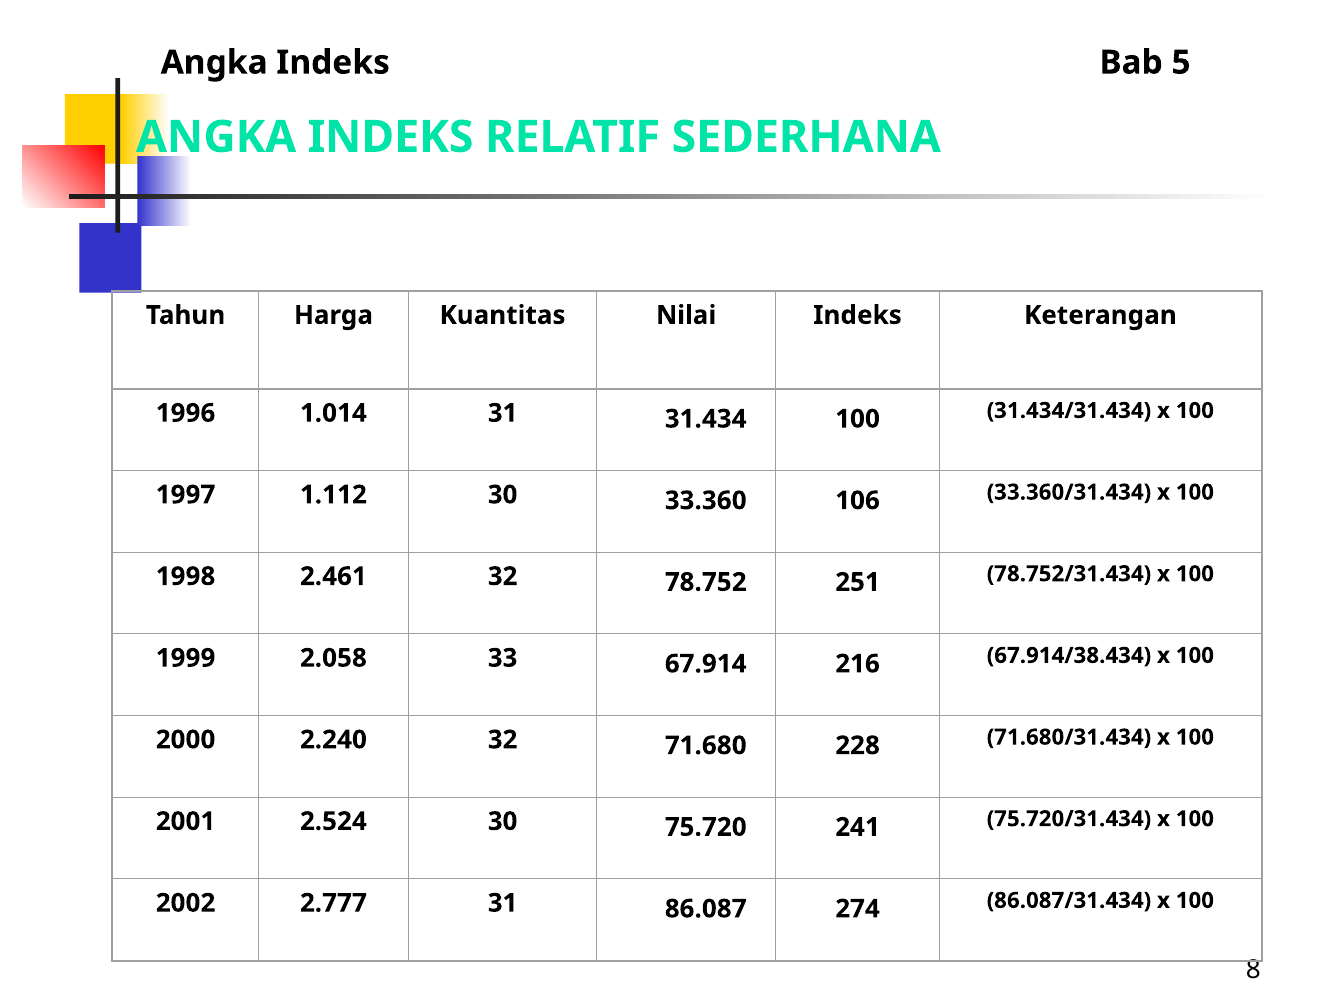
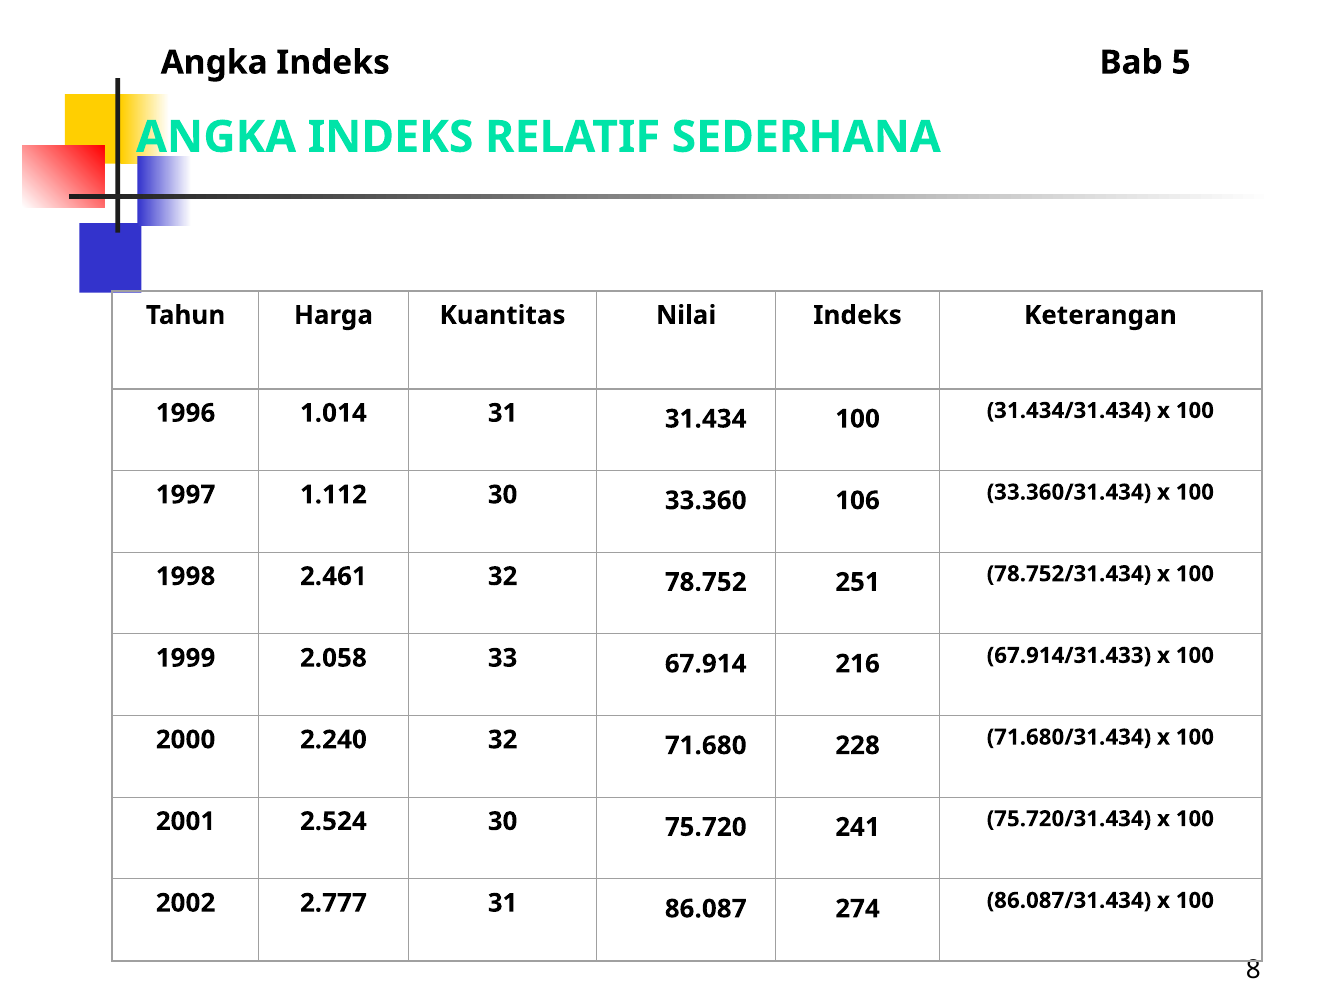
67.914/38.434: 67.914/38.434 -> 67.914/31.433 (1069, 655)
